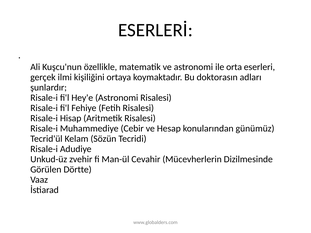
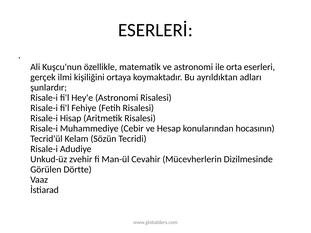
doktorasın: doktorasın -> ayrıldıktan (217, 77)
günümüz: günümüz -> hocasının (255, 129)
